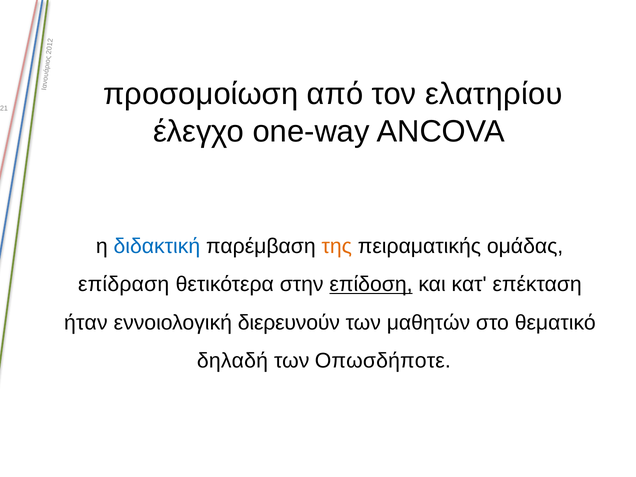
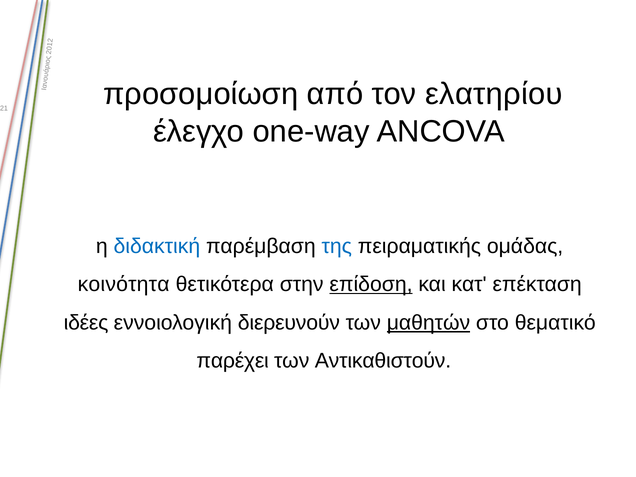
της colour: orange -> blue (337, 246)
επίδραση: επίδραση -> κοινότητα (124, 284)
ήταν: ήταν -> ιδέες (86, 323)
μαθητών underline: none -> present (428, 323)
δηλαδή: δηλαδή -> παρέχει (233, 361)
Οπωσδήποτε: Οπωσδήποτε -> Αντικαθιστούν (383, 361)
